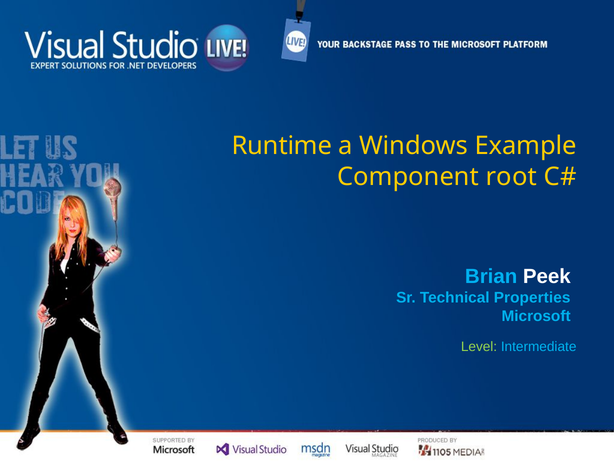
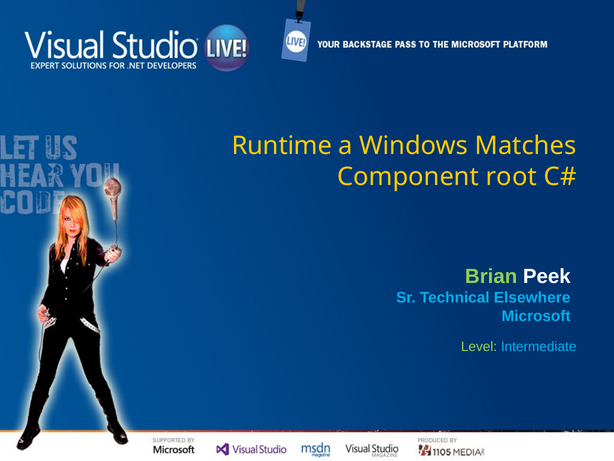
Example: Example -> Matches (526, 146)
Brian colour: light blue -> light green (491, 276)
Properties: Properties -> Elsewhere (532, 297)
